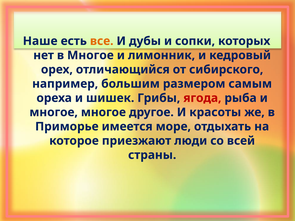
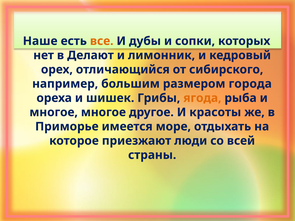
в Многое: Многое -> Делают (90, 55)
самым: самым -> города (250, 84)
ягода colour: red -> orange (202, 98)
